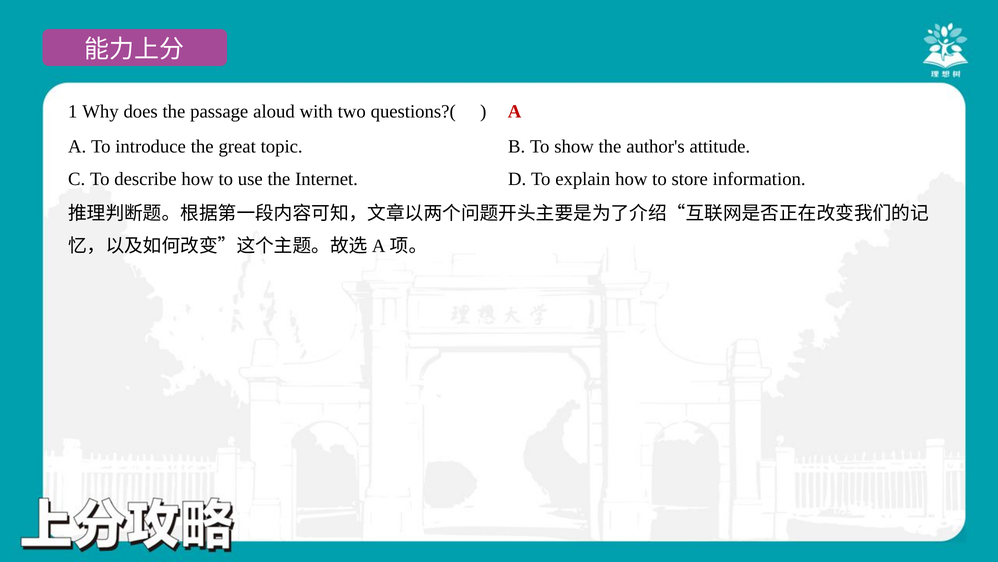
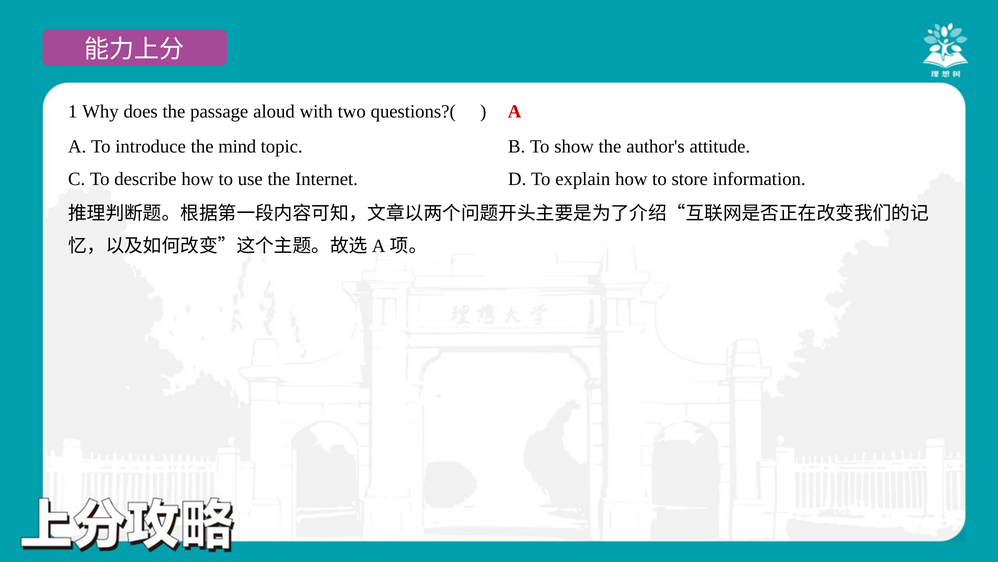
great: great -> mind (237, 146)
